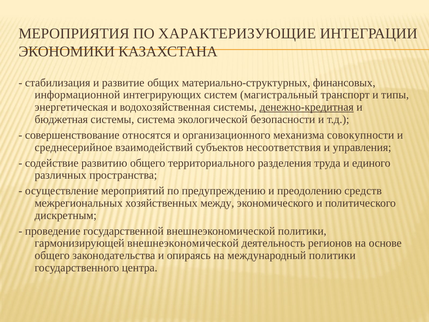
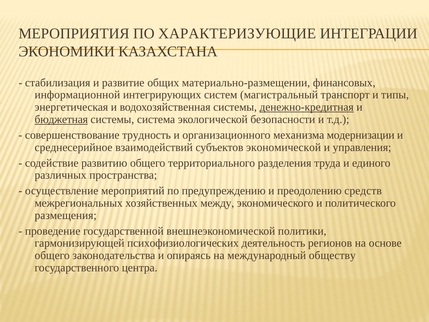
материально-структурных: материально-структурных -> материально-размещении (246, 83)
бюджетная underline: none -> present (61, 119)
относятся: относятся -> трудность (147, 135)
совокупности: совокупности -> модернизации (361, 135)
несоответствия: несоответствия -> экономической (284, 147)
дискретным: дискретным -> размещения (66, 215)
гармонизирующей внешнеэкономической: внешнеэкономической -> психофизиологических (183, 243)
международный политики: политики -> обществу (332, 255)
